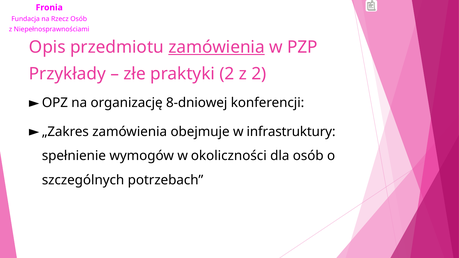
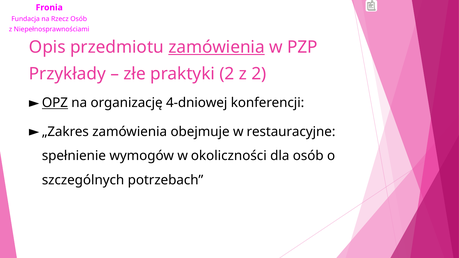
OPZ underline: none -> present (55, 103)
8-dniowej: 8-dniowej -> 4-dniowej (197, 103)
infrastruktury: infrastruktury -> restauracyjne (291, 132)
